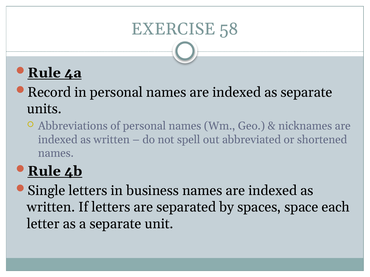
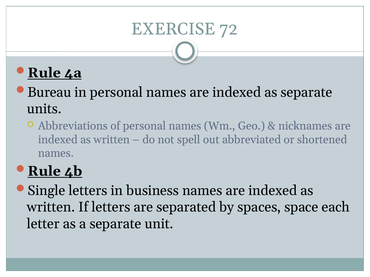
58: 58 -> 72 (229, 29)
Record: Record -> Bureau (49, 92)
